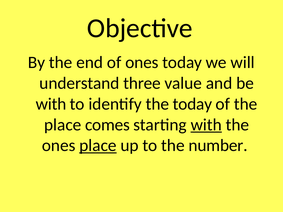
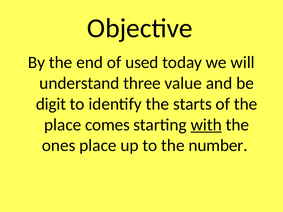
of ones: ones -> used (142, 63)
with: with -> digit (51, 104)
the today: today -> starts (192, 104)
place underline: present -> none (98, 146)
